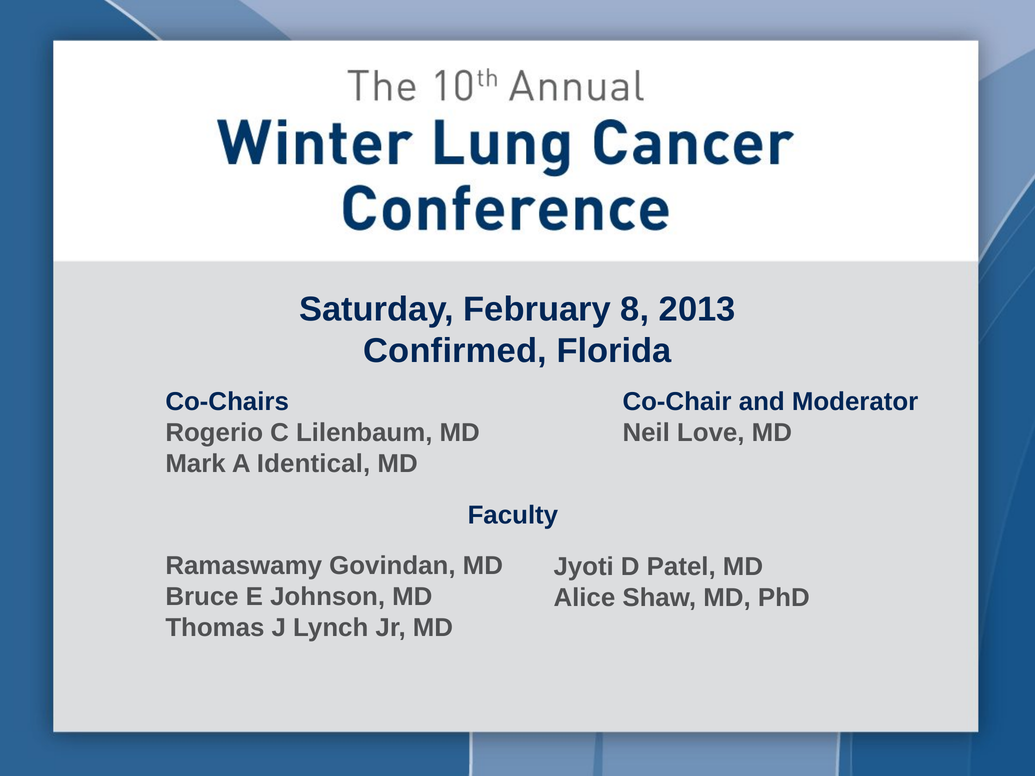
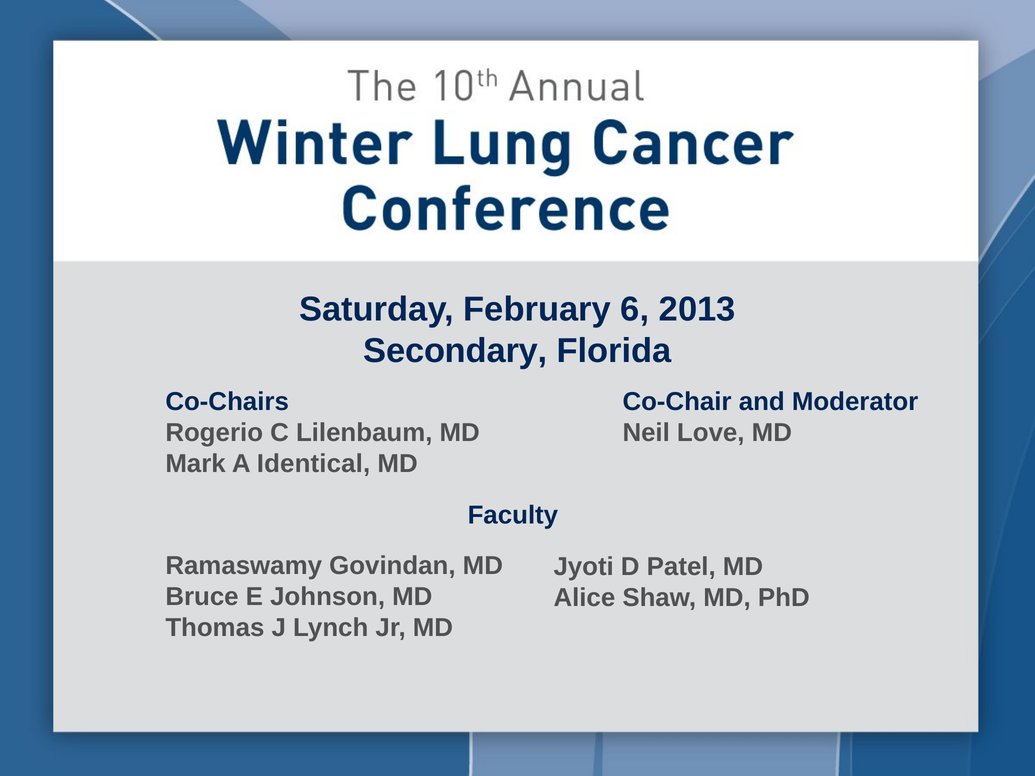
8: 8 -> 6 (635, 309)
Confirmed: Confirmed -> Secondary (455, 351)
